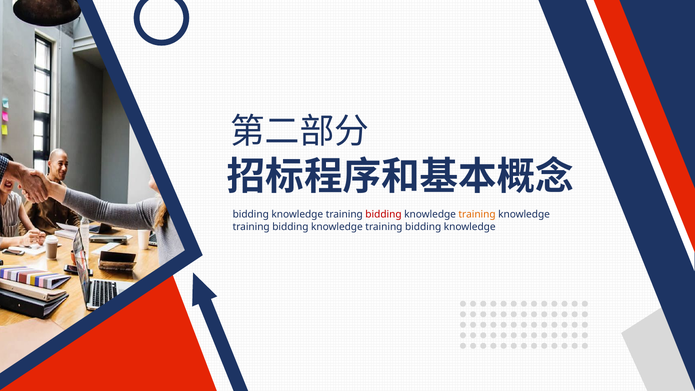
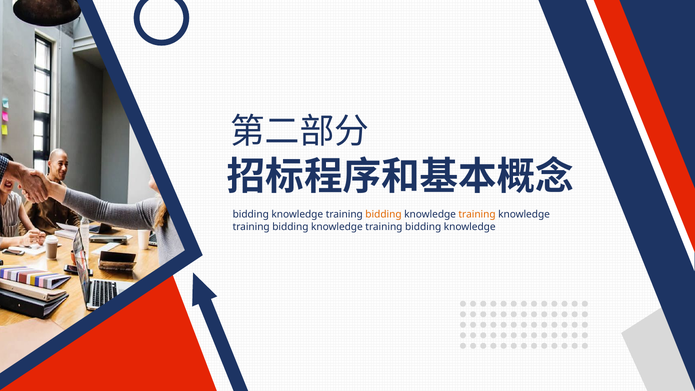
bidding colour: red -> orange (384, 215)
